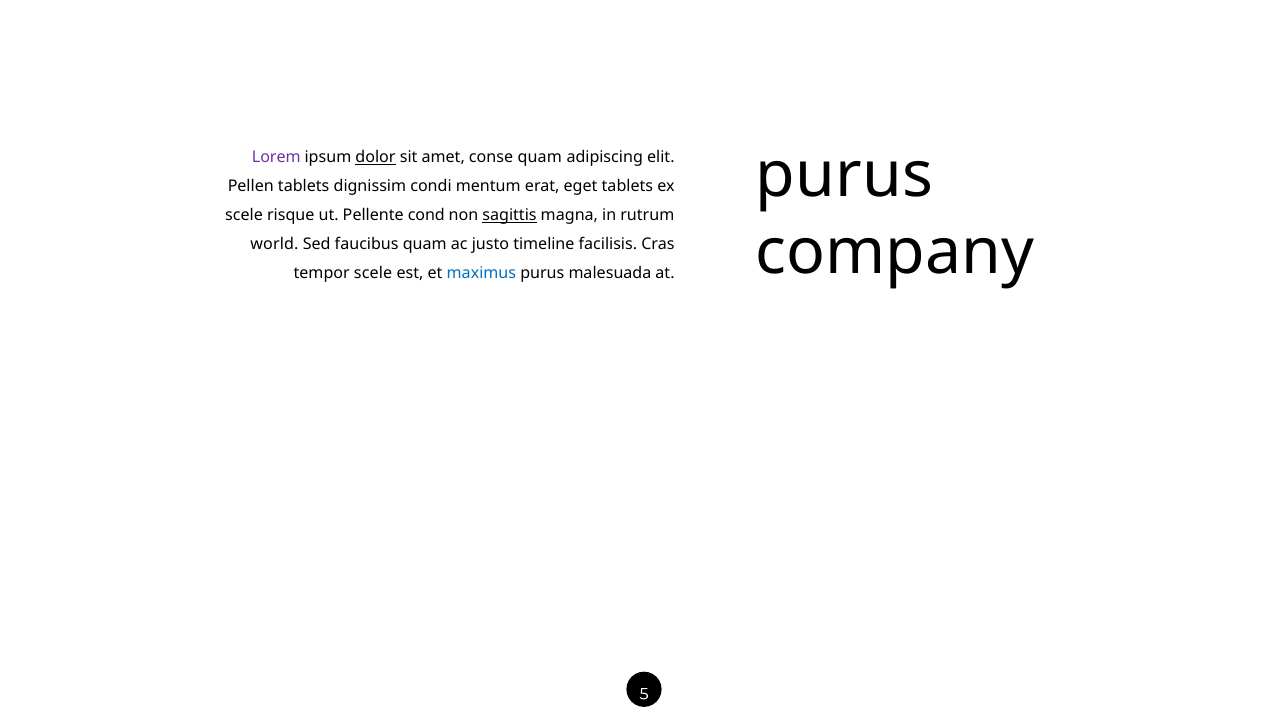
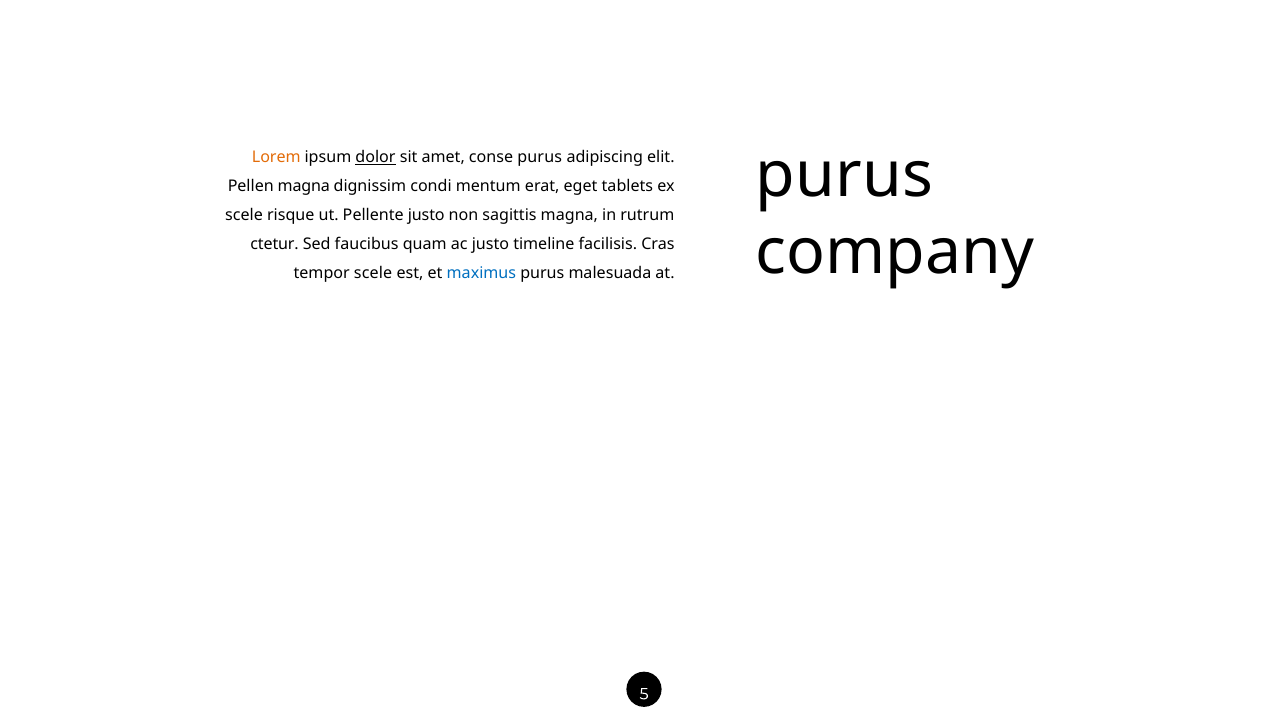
Lorem colour: purple -> orange (276, 157)
conse quam: quam -> purus (540, 157)
Pellen tablets: tablets -> magna (304, 186)
Pellente cond: cond -> justo (426, 215)
sagittis underline: present -> none (510, 215)
world: world -> ctetur (275, 244)
